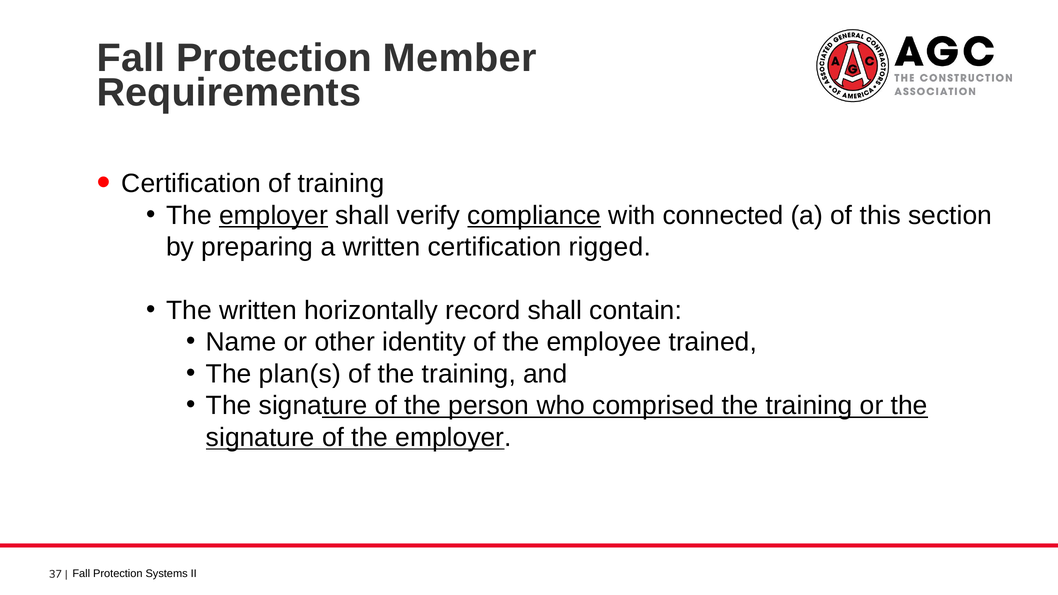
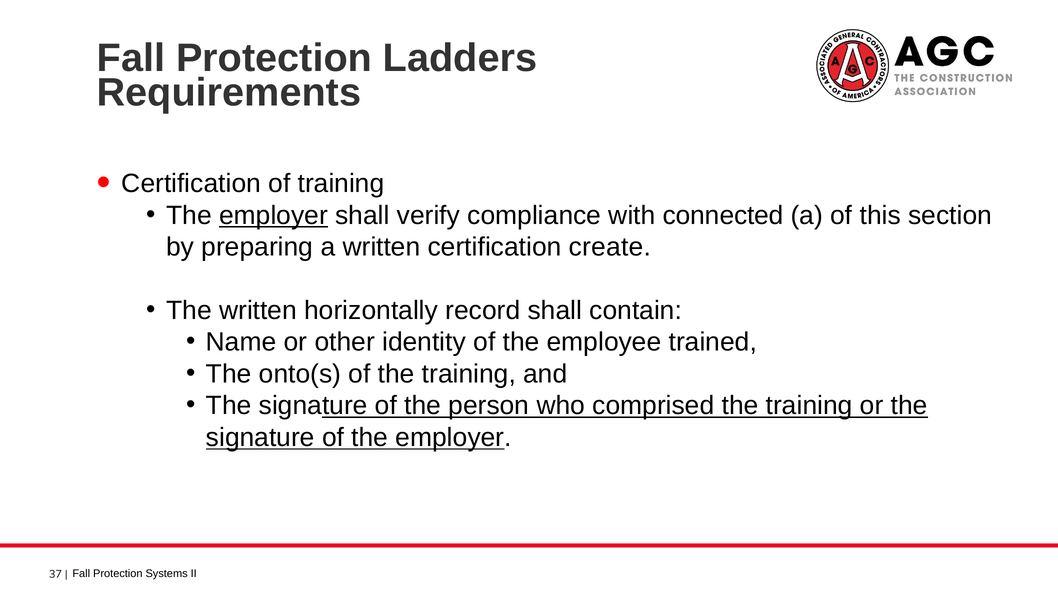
Member: Member -> Ladders (460, 58)
compliance underline: present -> none (534, 215)
rigged: rigged -> create (610, 247)
plan(s: plan(s -> onto(s (300, 374)
